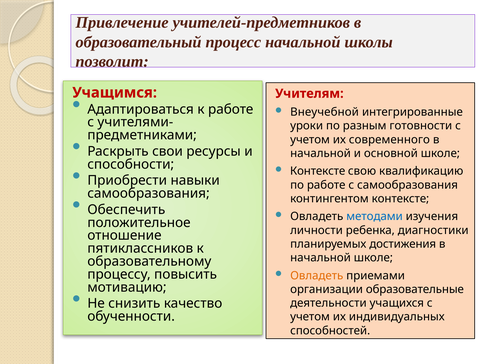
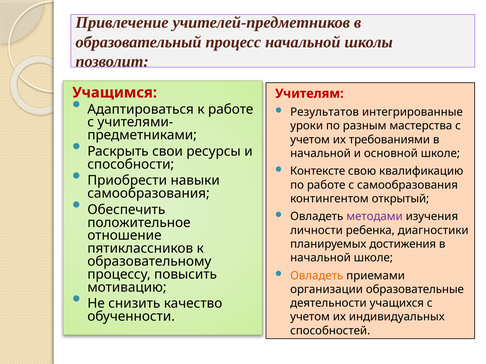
Внеучебной: Внеучебной -> Результатов (325, 112)
готовности: готовности -> мастерства (421, 126)
современного: современного -> требованиями (389, 140)
контингентом контексте: контексте -> открытый (400, 199)
методами colour: blue -> purple (375, 217)
